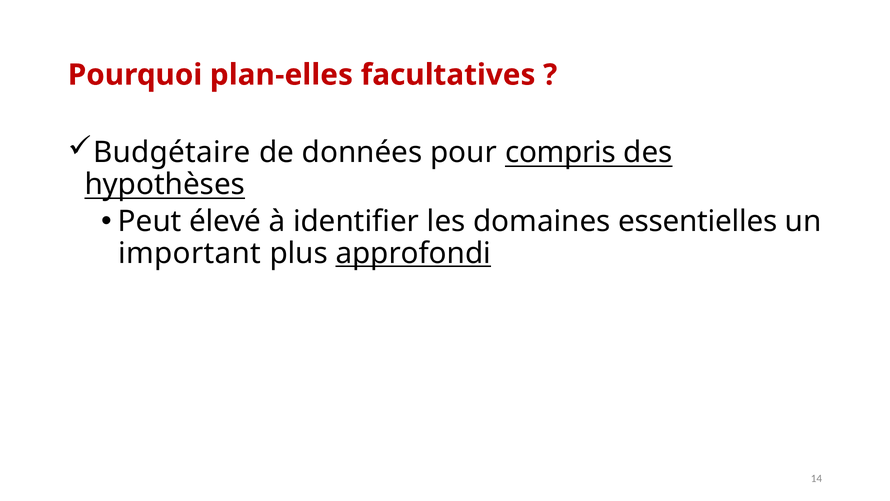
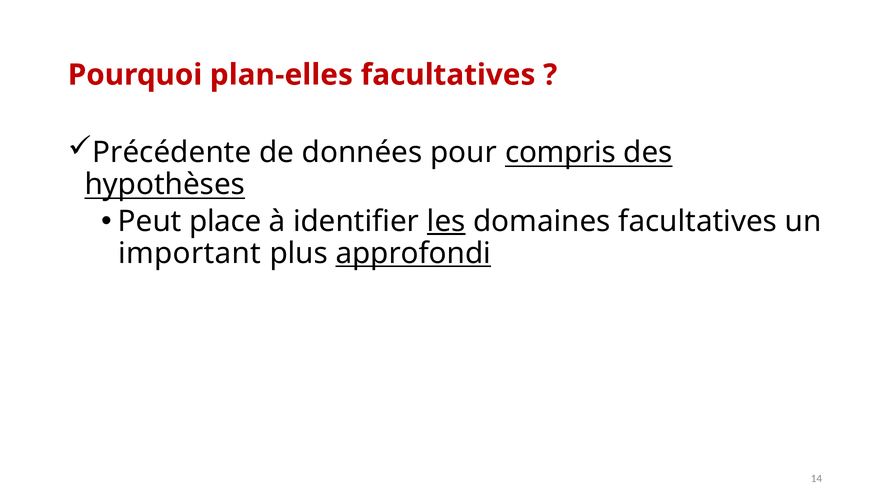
Budgétaire: Budgétaire -> Précédente (172, 152)
élevé: élevé -> place (225, 221)
les underline: none -> present (446, 221)
domaines essentielles: essentielles -> facultatives (698, 221)
